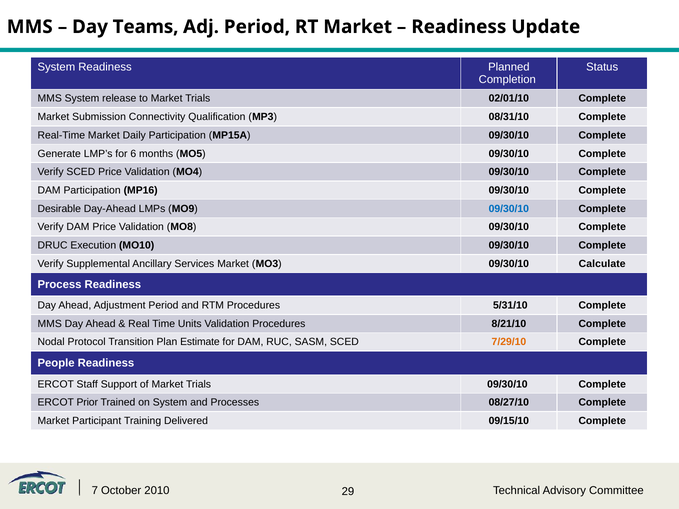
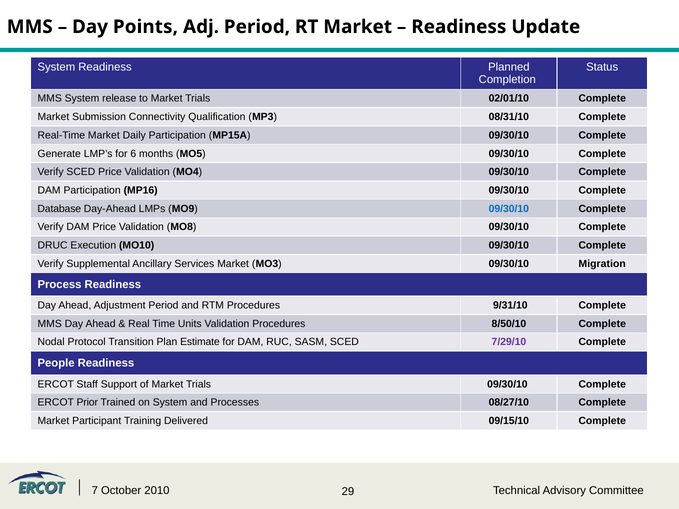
Teams: Teams -> Points (145, 27)
Desirable: Desirable -> Database (59, 209)
Calculate: Calculate -> Migration (602, 264)
5/31/10: 5/31/10 -> 9/31/10 (510, 305)
8/21/10: 8/21/10 -> 8/50/10 (509, 324)
7/29/10 colour: orange -> purple (509, 342)
